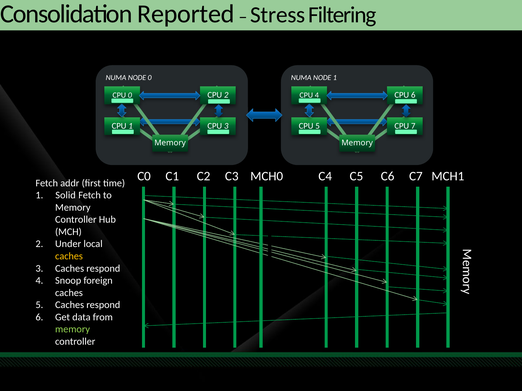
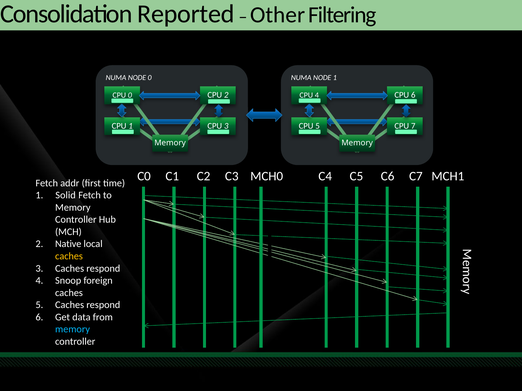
Stress: Stress -> Other (278, 15)
Under: Under -> Native (68, 244)
memory colour: light green -> light blue (73, 330)
